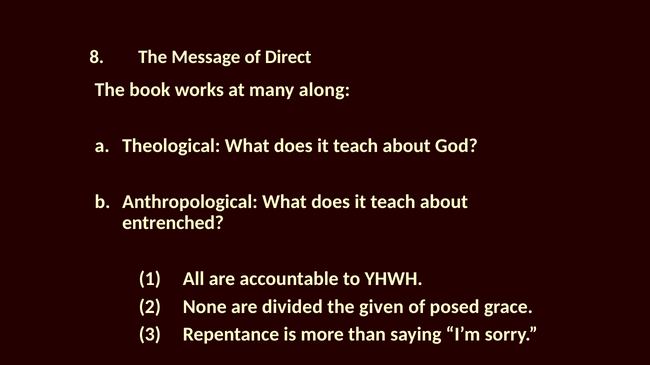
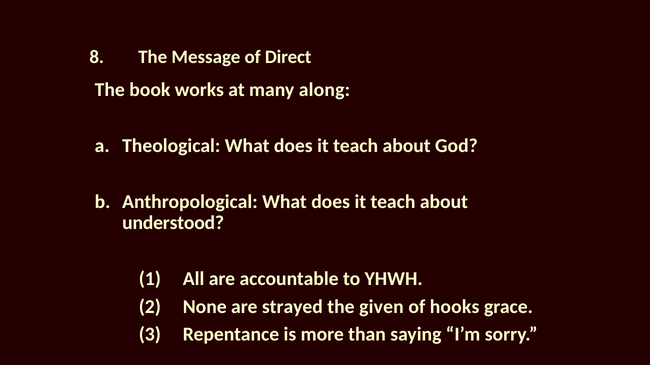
entrenched: entrenched -> understood (173, 223)
divided: divided -> strayed (292, 307)
posed: posed -> hooks (455, 307)
